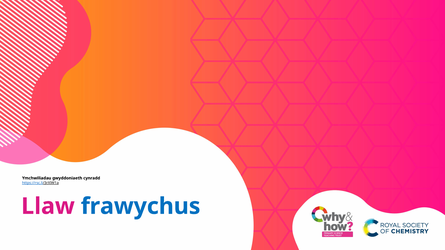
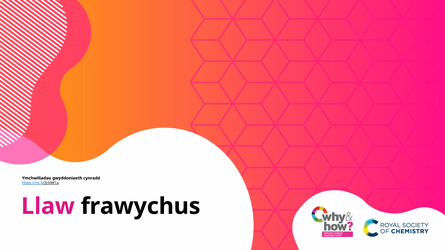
frawychus colour: blue -> black (141, 207)
